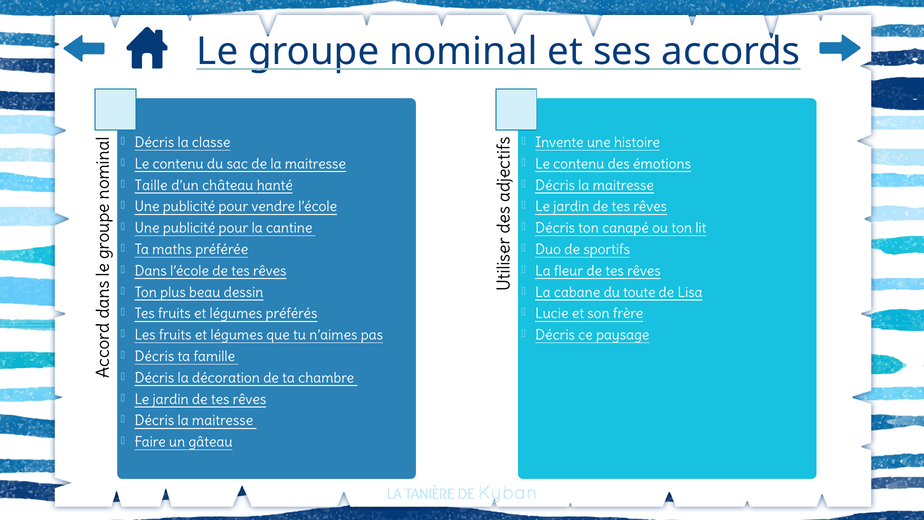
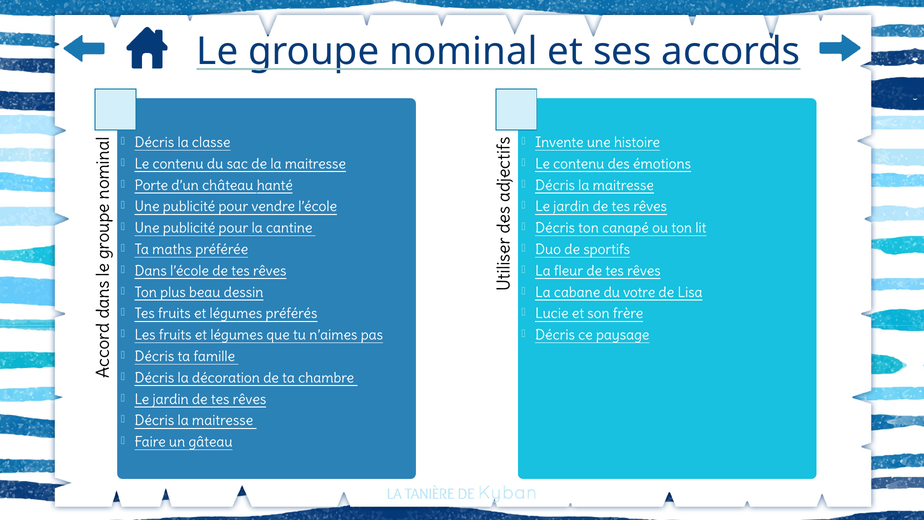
Taille: Taille -> Porte (151, 185)
toute: toute -> votre (639, 292)
